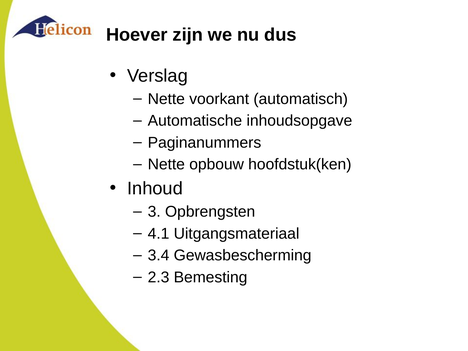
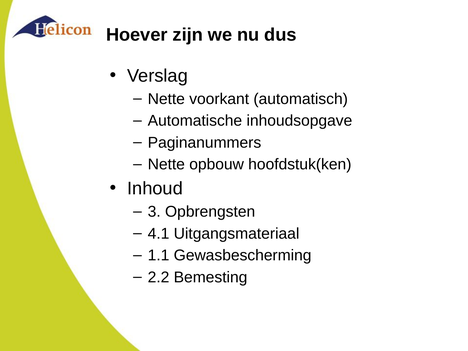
3.4: 3.4 -> 1.1 (159, 256)
2.3: 2.3 -> 2.2 (159, 277)
